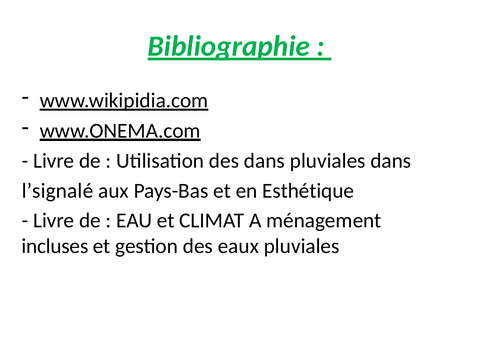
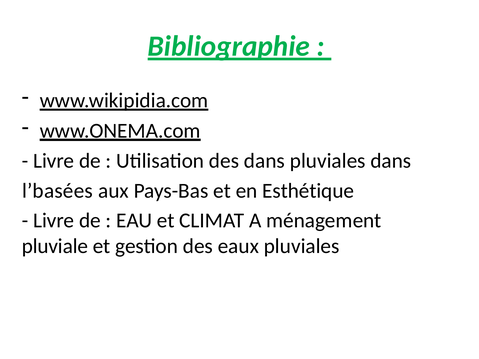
l’signalé: l’signalé -> l’basées (57, 191)
incluses: incluses -> pluviale (55, 246)
